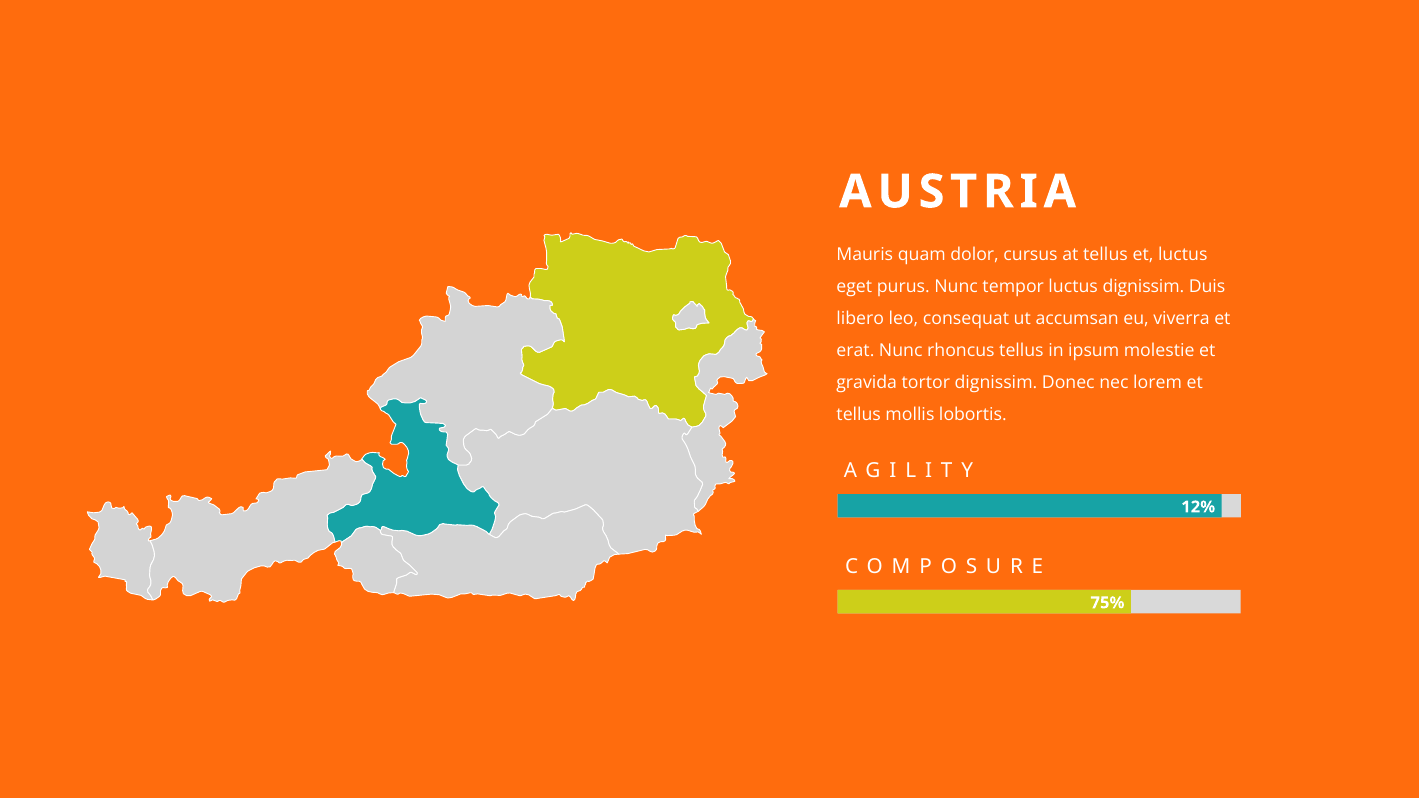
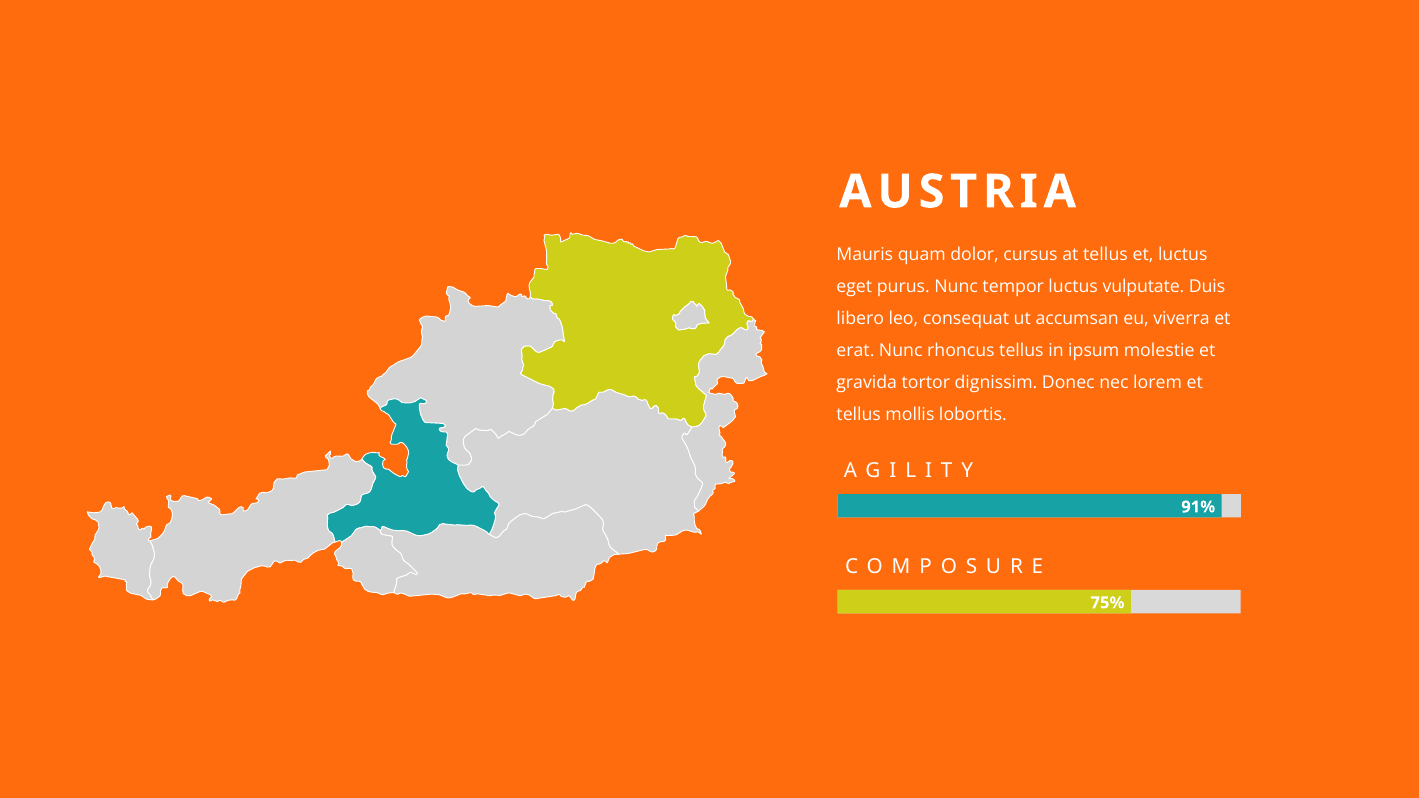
luctus dignissim: dignissim -> vulputate (1143, 287)
12%: 12% -> 91% (1198, 507)
